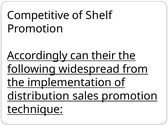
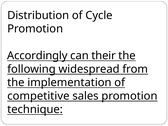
Competitive: Competitive -> Distribution (38, 15)
Shelf: Shelf -> Cycle (99, 15)
distribution: distribution -> competitive (38, 96)
